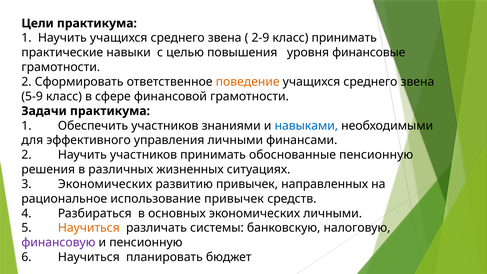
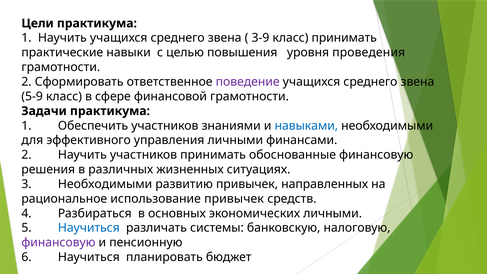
2-9: 2-9 -> 3-9 (260, 38)
финансовые: финансовые -> проведения (369, 53)
поведение colour: orange -> purple (248, 82)
обоснованные пенсионную: пенсионную -> финансовую (376, 155)
3 Экономических: Экономических -> Необходимыми (105, 184)
Научиться colour: orange -> blue (89, 228)
